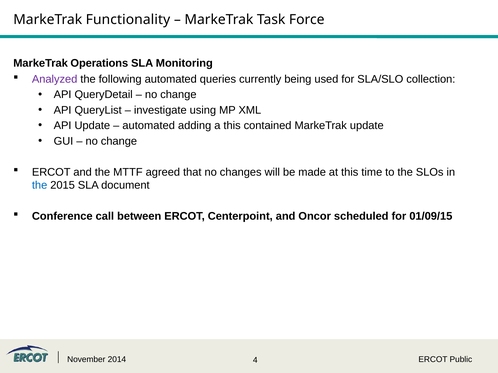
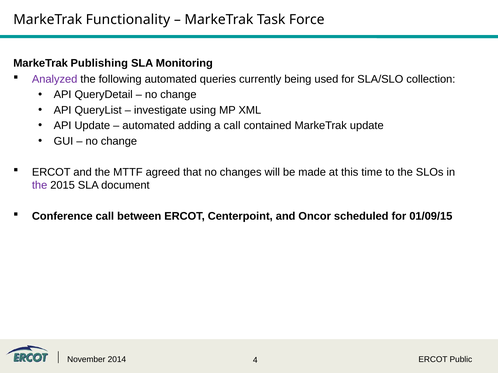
Operations: Operations -> Publishing (99, 63)
a this: this -> call (232, 126)
the colour: blue -> purple (40, 186)
